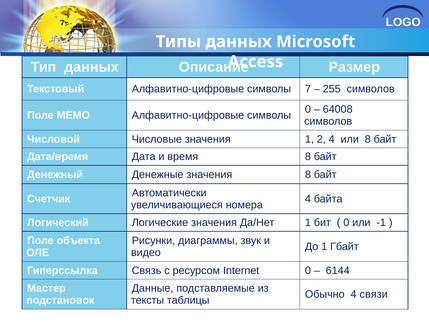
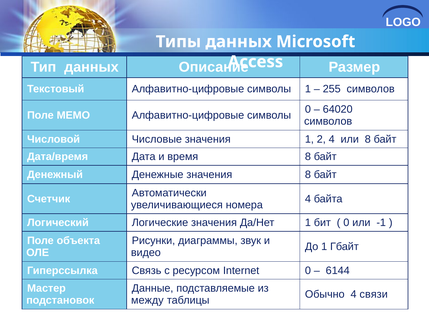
символы 7: 7 -> 1 (308, 89)
64008: 64008 -> 64020 (338, 109)
тексты: тексты -> между (147, 300)
